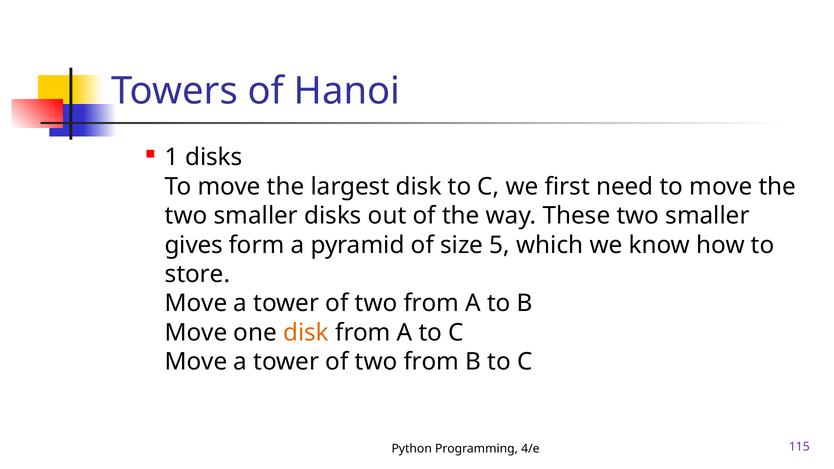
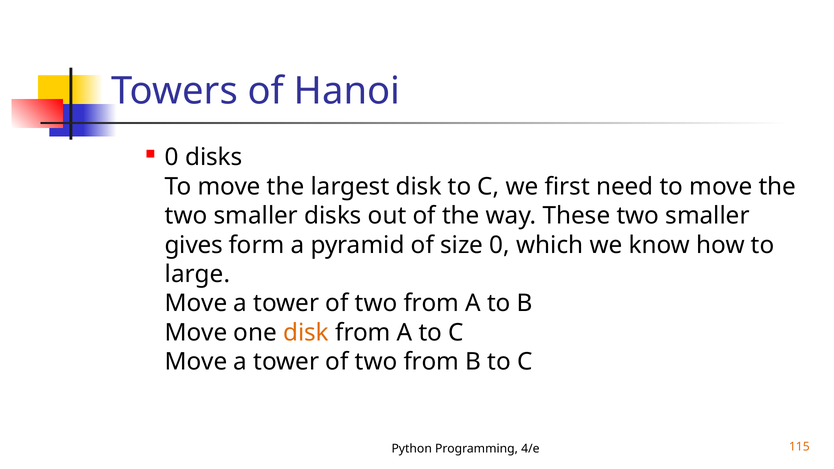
1: 1 -> 0 (172, 157)
size 5: 5 -> 0 (500, 245)
store: store -> large (197, 274)
115 colour: purple -> orange (799, 447)
